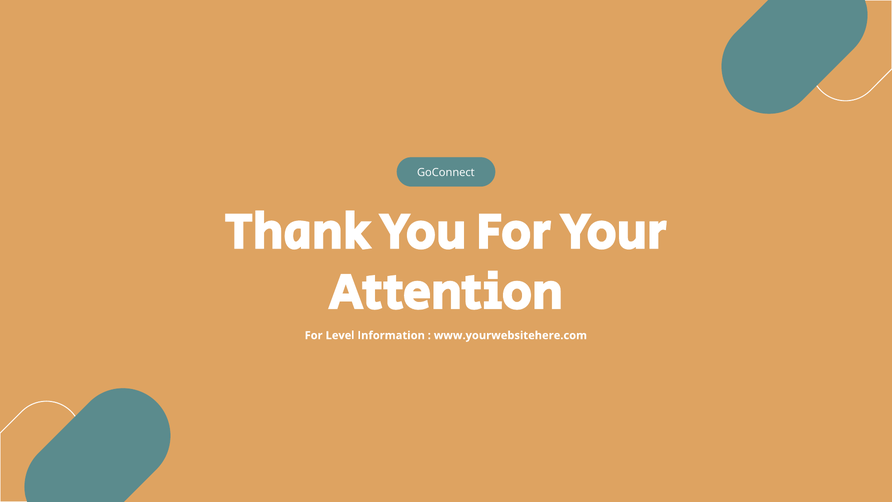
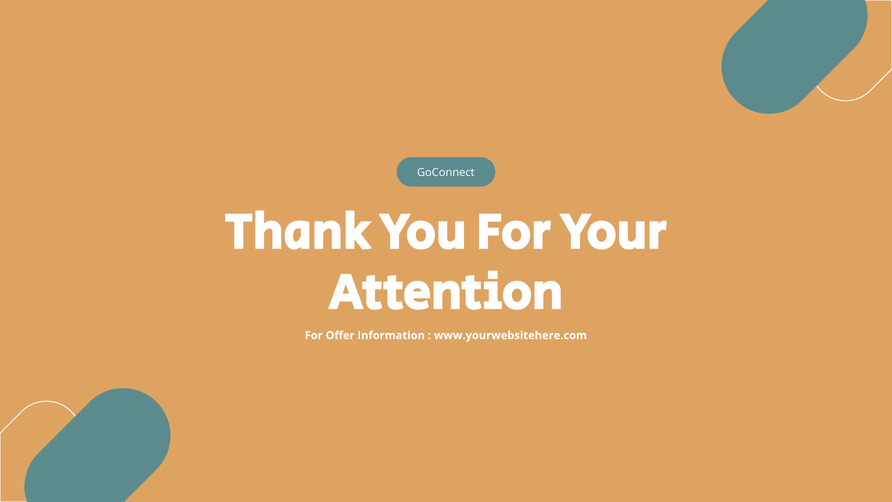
Level: Level -> Offer (340, 335)
